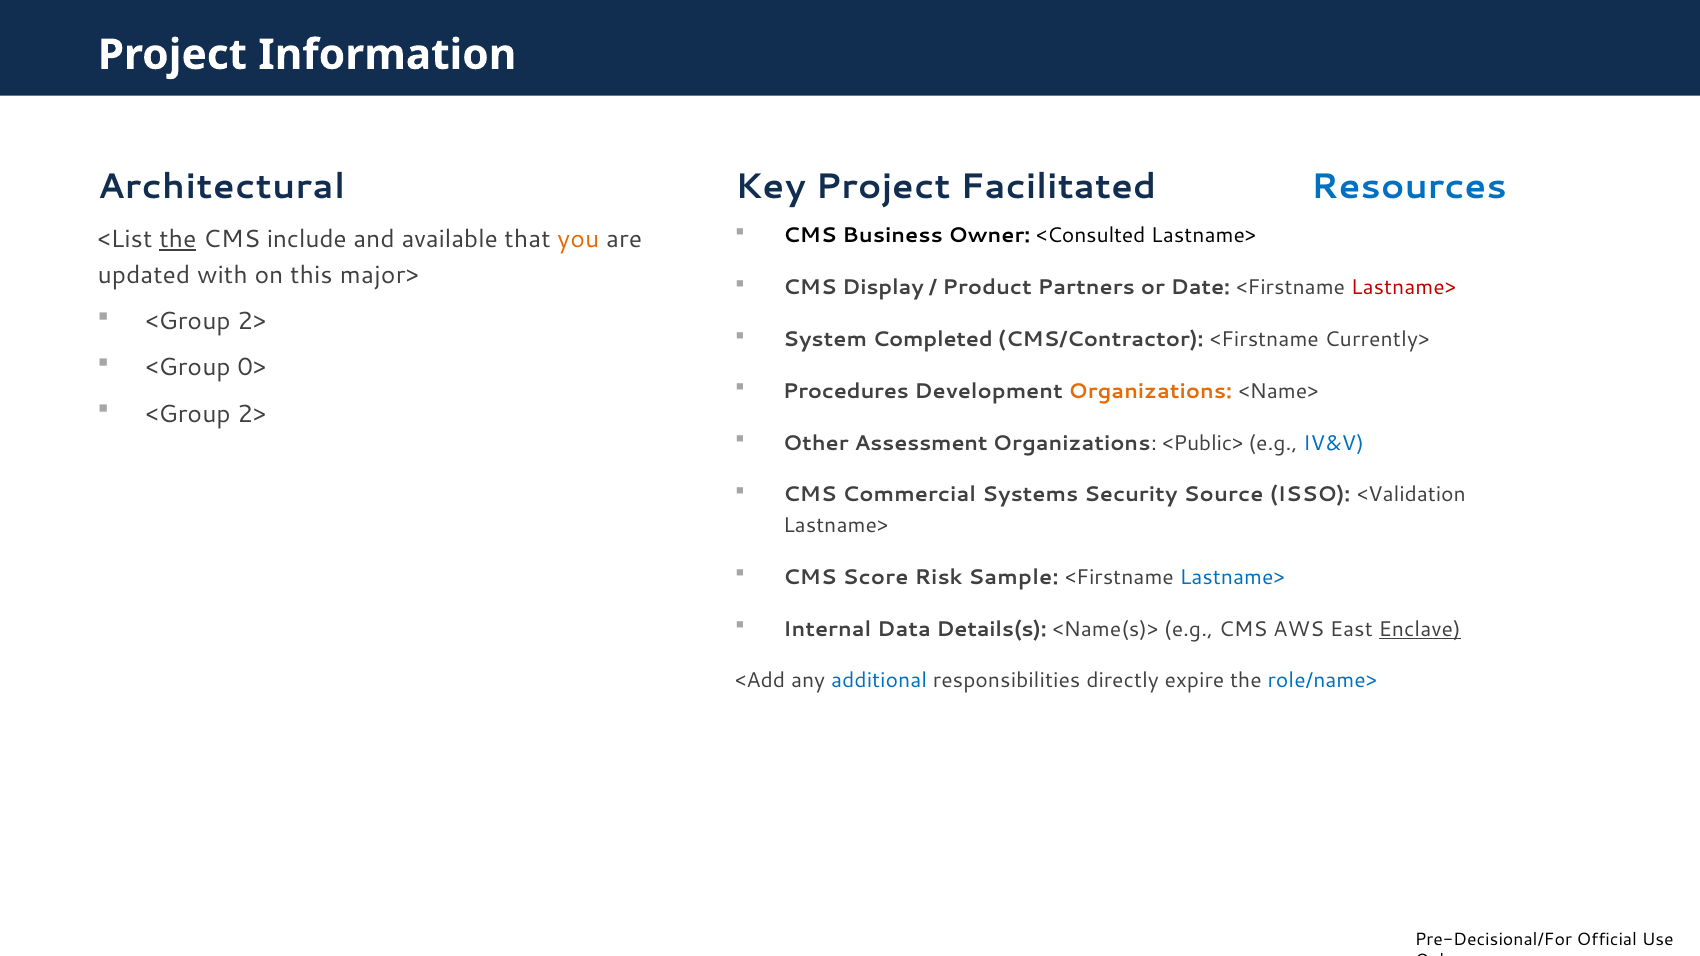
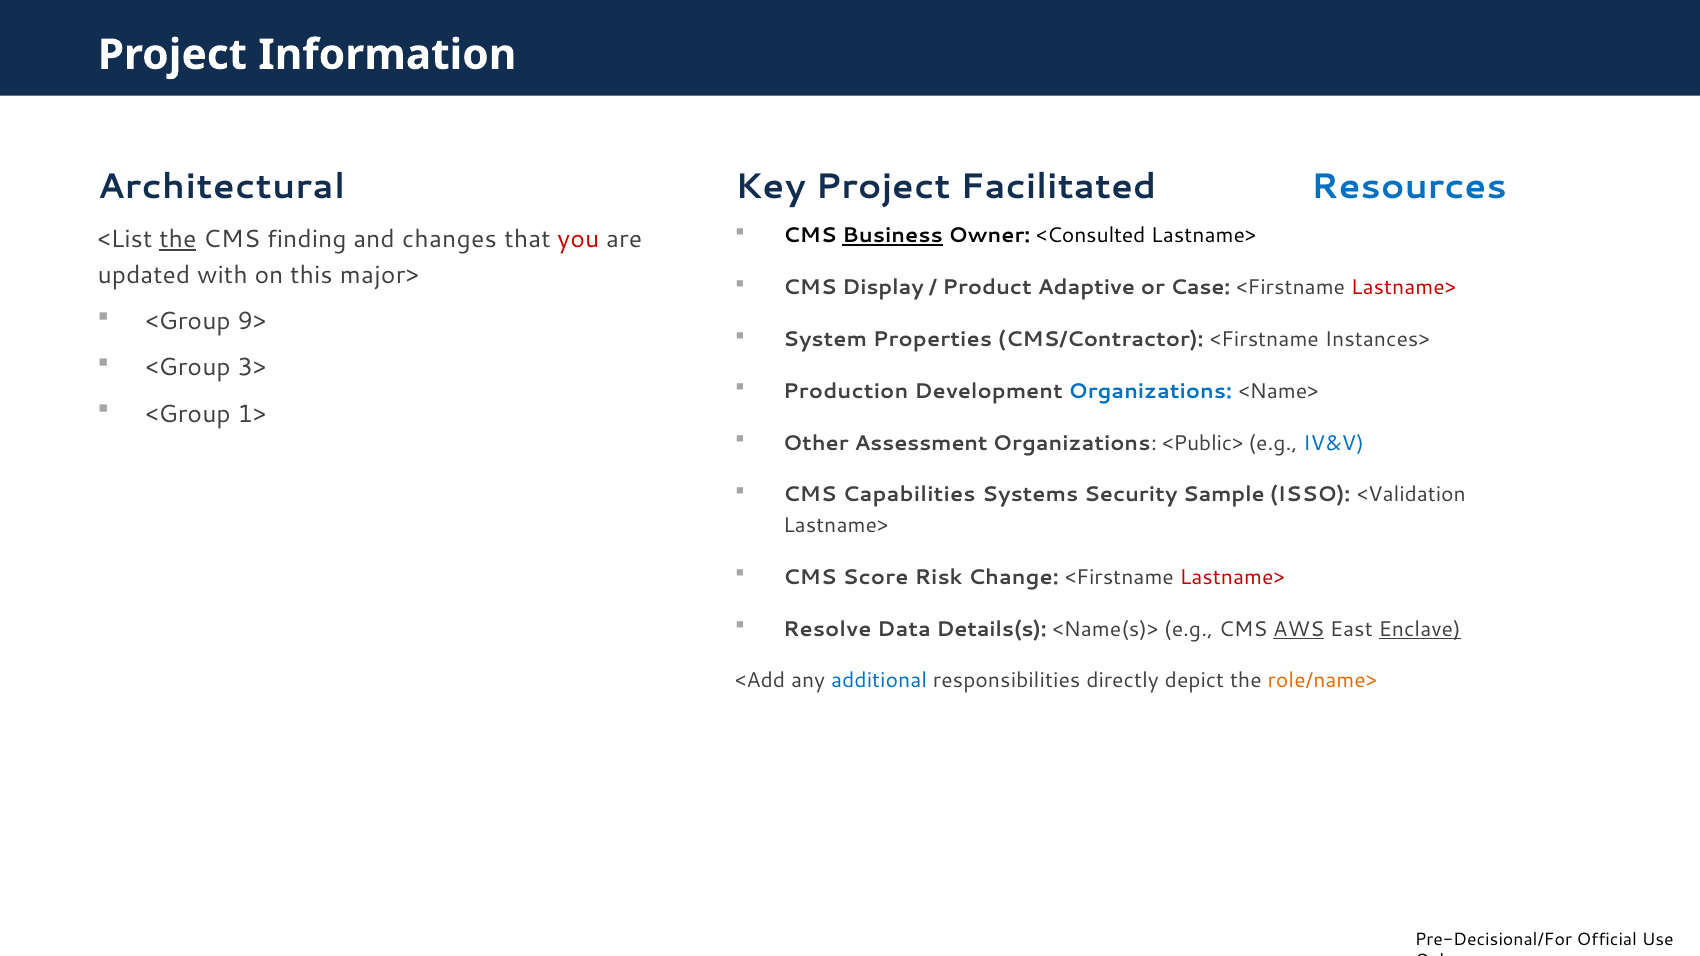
Business underline: none -> present (893, 236)
include: include -> finding (307, 239)
available: available -> changes (450, 239)
you colour: orange -> red (578, 239)
Partners: Partners -> Adaptive (1086, 288)
Date: Date -> Case (1200, 288)
2>: 2> -> 9> (252, 321)
Completed: Completed -> Properties (932, 340)
Currently>: Currently> -> Instances> (1377, 340)
0>: 0> -> 3> (252, 368)
Procedures: Procedures -> Production (846, 391)
Organizations colour: orange -> blue (1150, 391)
2>: 2> -> 1> (252, 414)
Commercial: Commercial -> Capabilities (909, 495)
Source: Source -> Sample (1224, 495)
Sample: Sample -> Change (1014, 577)
Lastname> colour: blue -> red (1232, 577)
Internal: Internal -> Resolve (827, 629)
AWS underline: none -> present (1299, 629)
expire: expire -> depict (1194, 681)
role/name> colour: blue -> orange (1322, 681)
